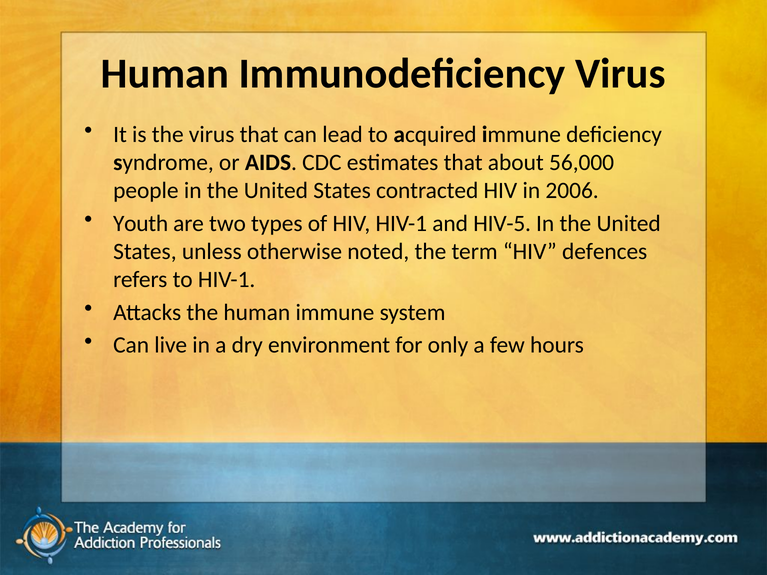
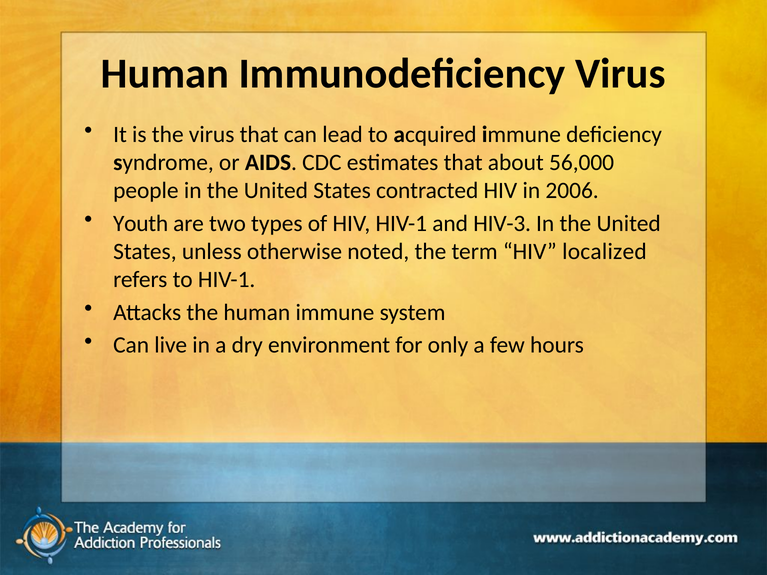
HIV-5: HIV-5 -> HIV-3 (502, 224)
defences: defences -> localized (604, 252)
